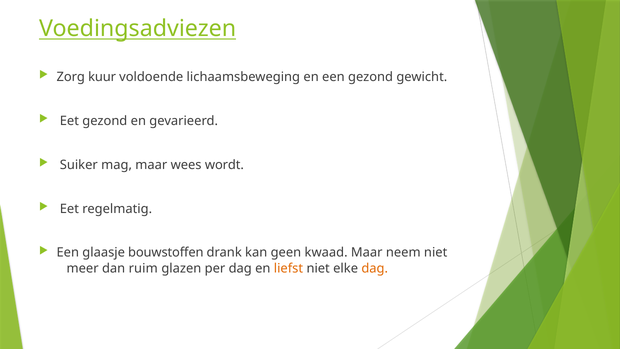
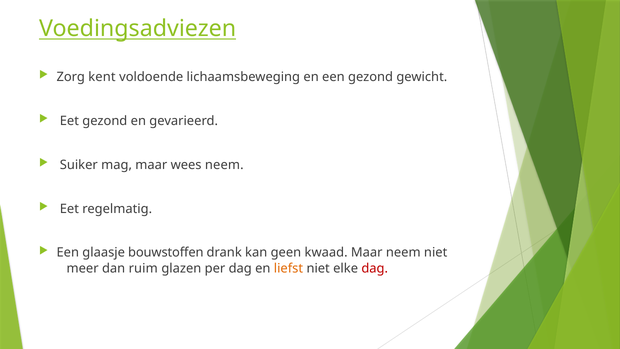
kuur: kuur -> kent (102, 77)
wees wordt: wordt -> neem (224, 165)
dag colour: orange -> red (375, 268)
